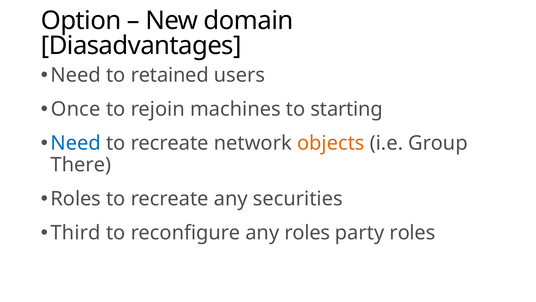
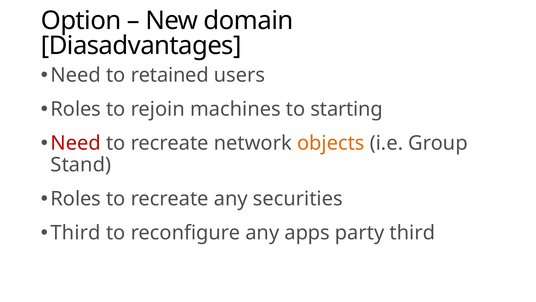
Once: Once -> Roles (76, 109)
Need colour: blue -> red (76, 143)
There: There -> Stand (81, 165)
any roles: roles -> apps (307, 232)
party roles: roles -> third (412, 232)
